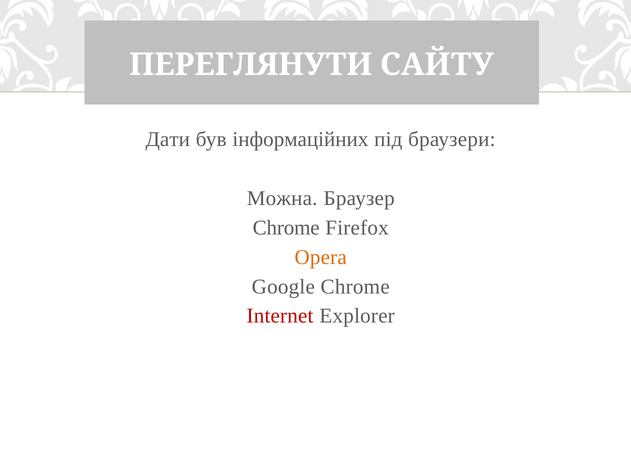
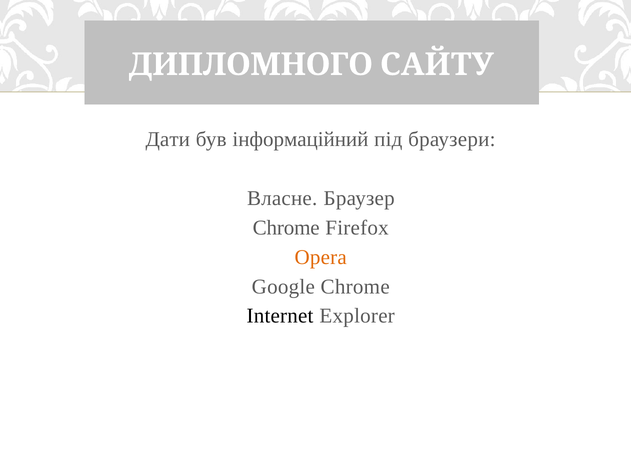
ПЕРЕГЛЯНУТИ: ПЕРЕГЛЯНУТИ -> ДИПЛОМНОГО (251, 65)
інформаційних: інформаційних -> інформаційний (300, 140)
Можна: Можна -> Власне (282, 198)
Internet colour: red -> black (280, 316)
